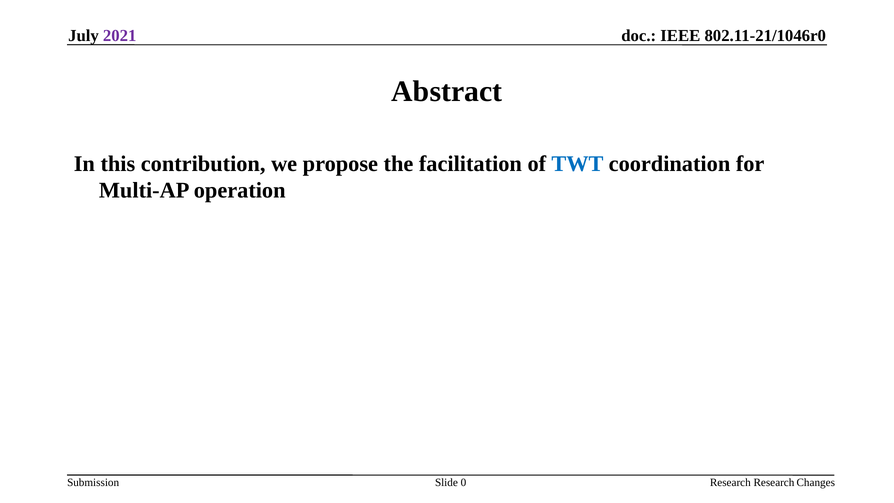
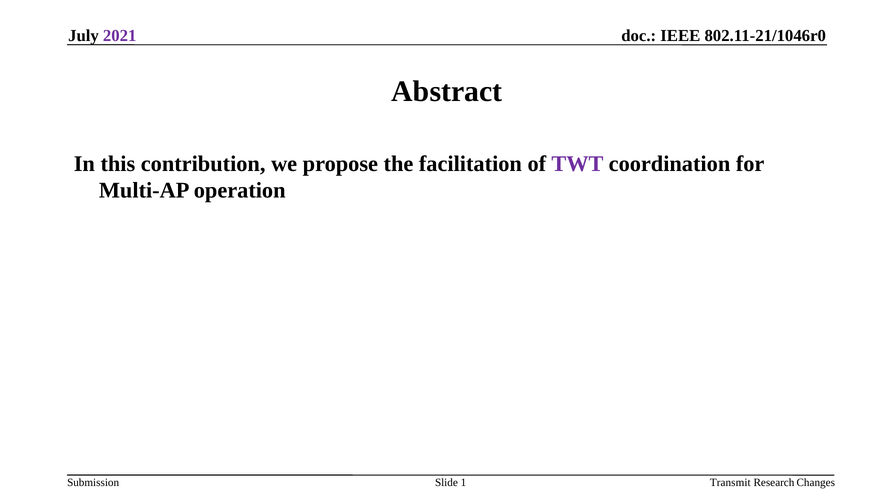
TWT colour: blue -> purple (577, 164)
0: 0 -> 1 (464, 482)
Research: Research -> Transmit (730, 482)
